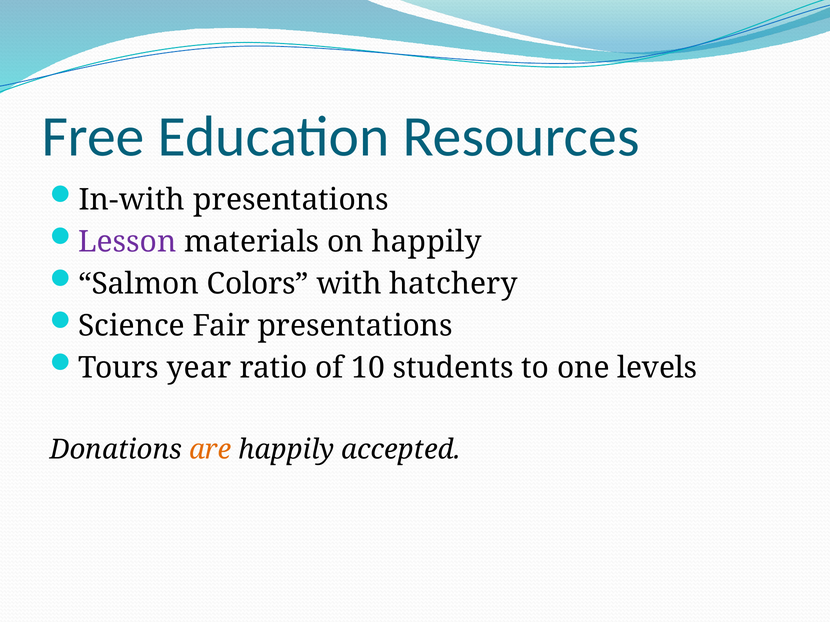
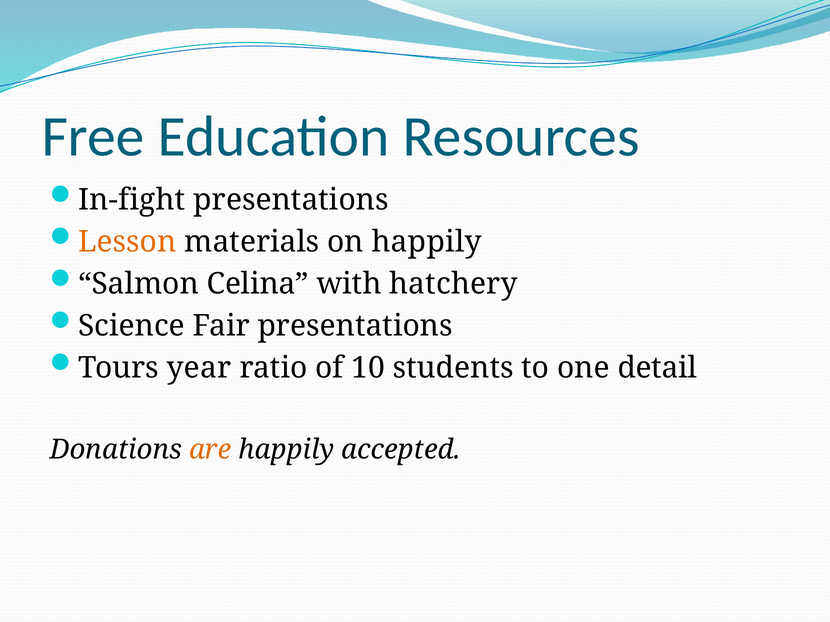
In-with: In-with -> In-fight (132, 200)
Lesson colour: purple -> orange (127, 242)
Colors: Colors -> Celina (258, 284)
levels: levels -> detail (657, 368)
